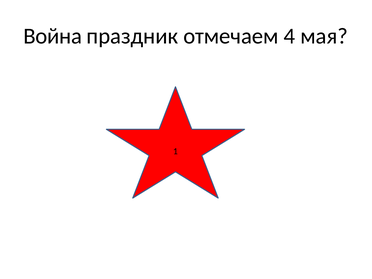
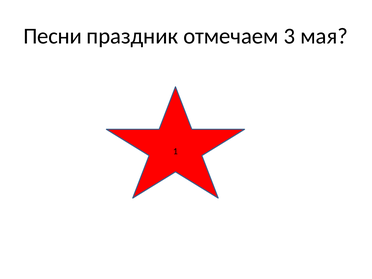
Война: Война -> Песни (53, 36)
4: 4 -> 3 (289, 36)
